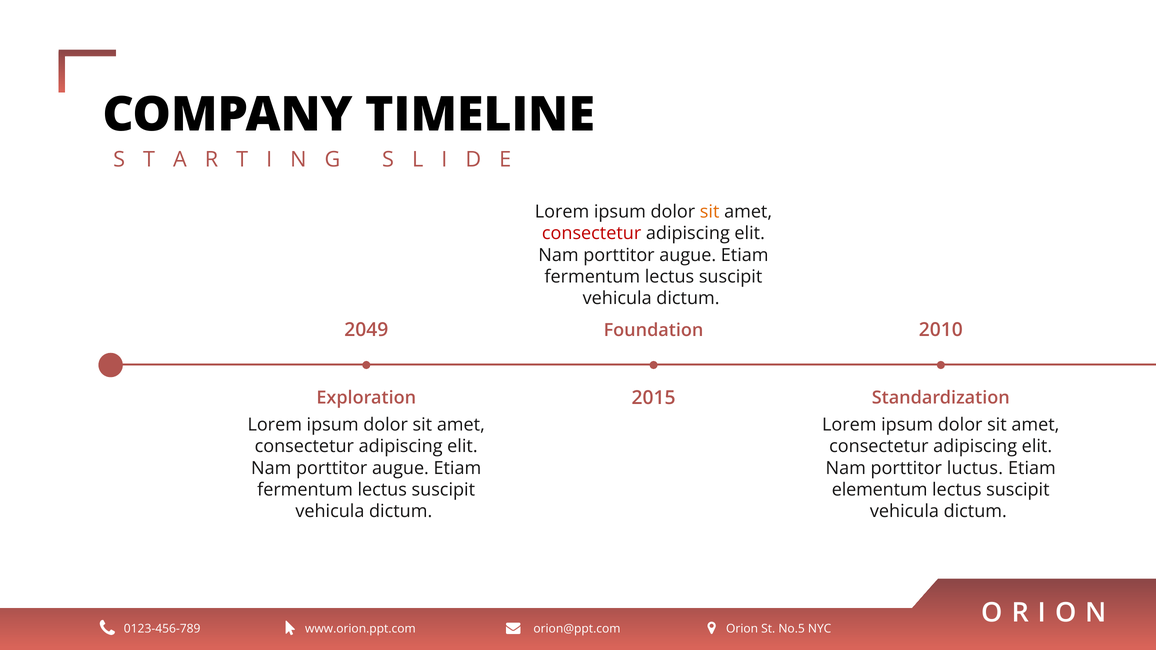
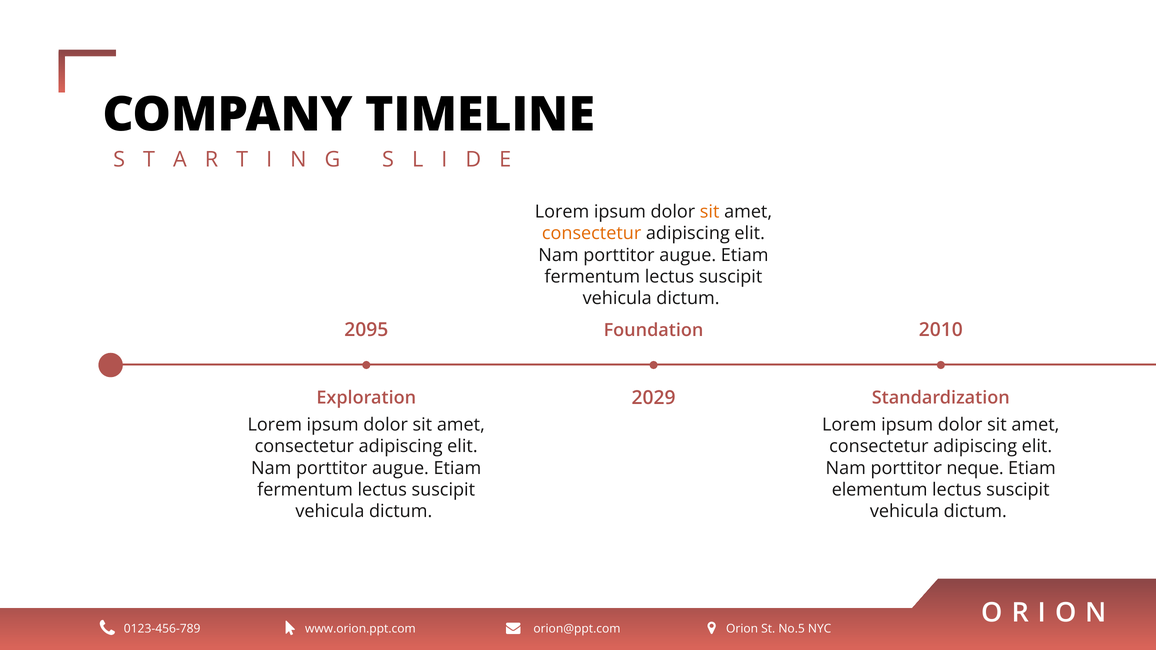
consectetur colour: red -> orange (592, 234)
2049: 2049 -> 2095 (366, 330)
2015: 2015 -> 2029 (654, 398)
luctus: luctus -> neque (975, 468)
